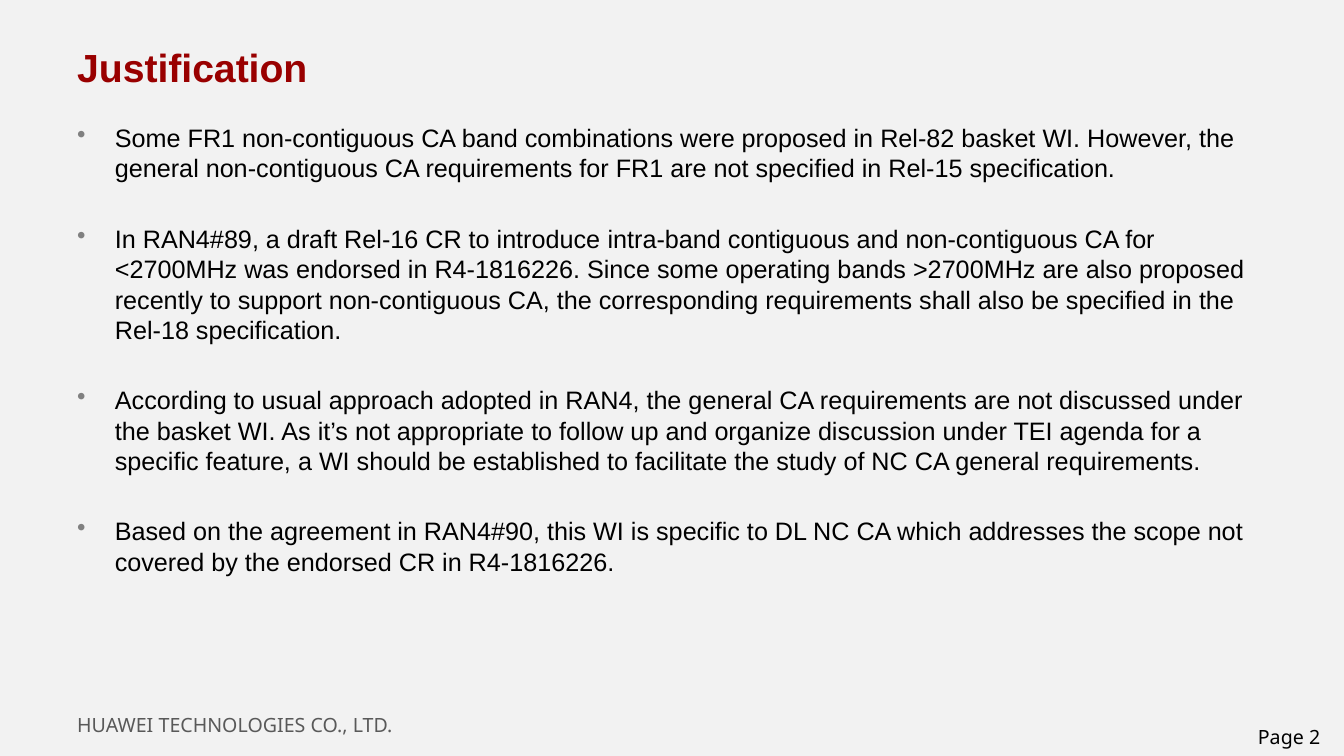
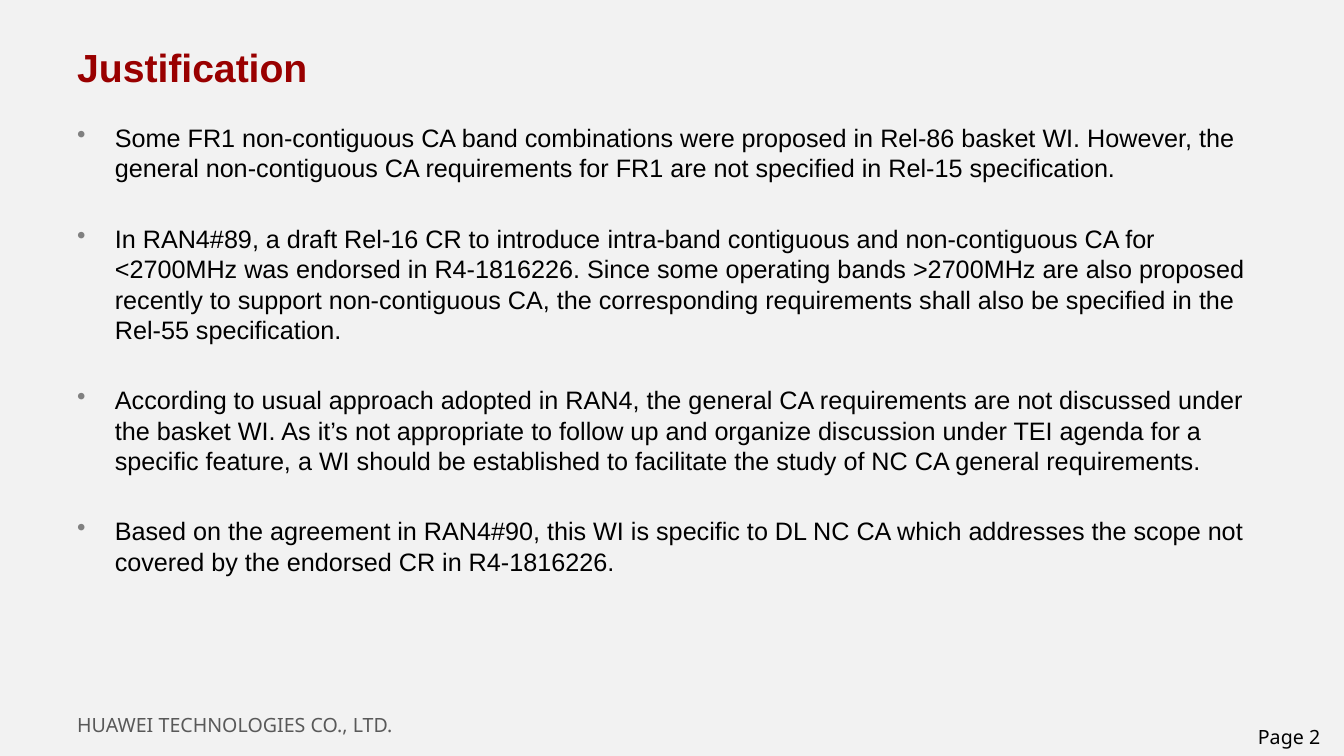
Rel-82: Rel-82 -> Rel-86 (917, 139)
Rel-18: Rel-18 -> Rel-55 (152, 331)
